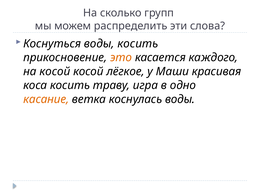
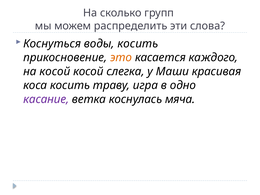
лёгкое: лёгкое -> слегка (125, 71)
касание colour: orange -> purple (46, 99)
коснулась воды: воды -> мяча (180, 99)
